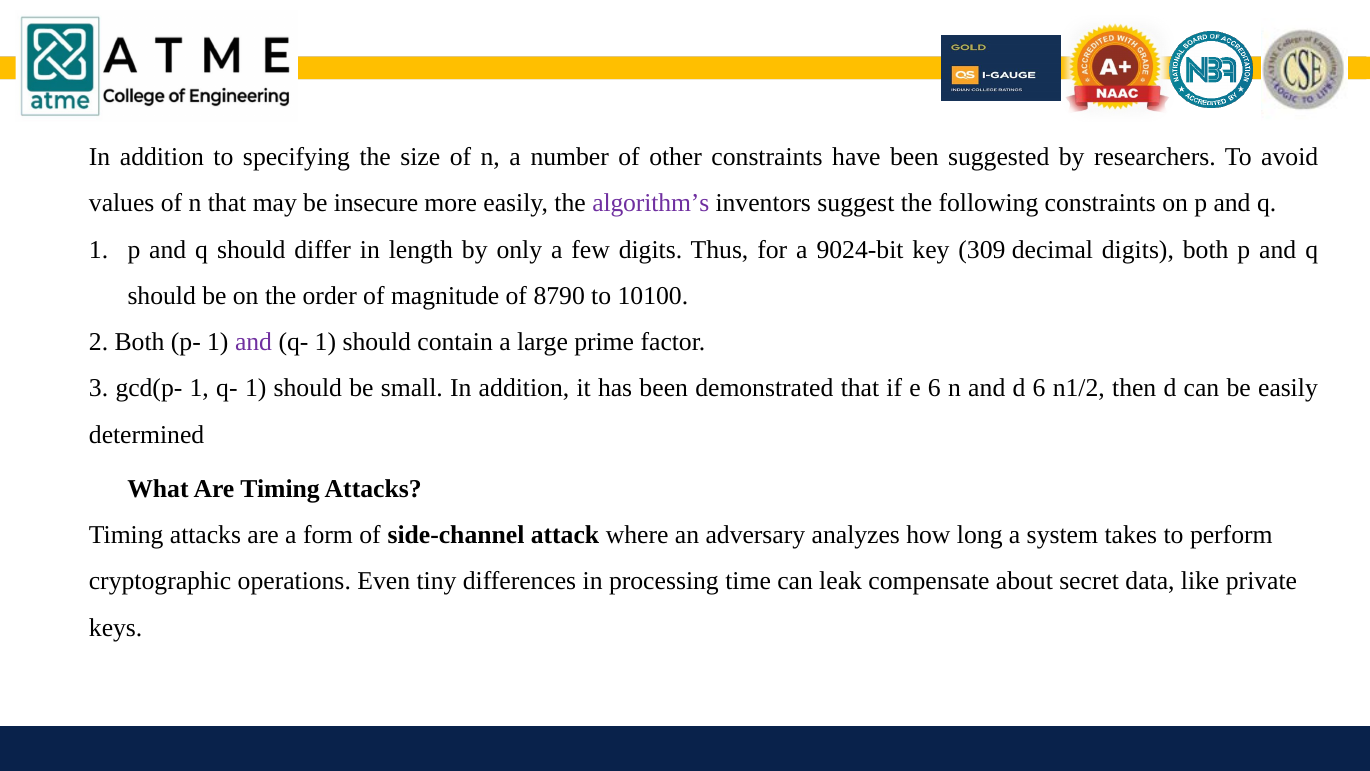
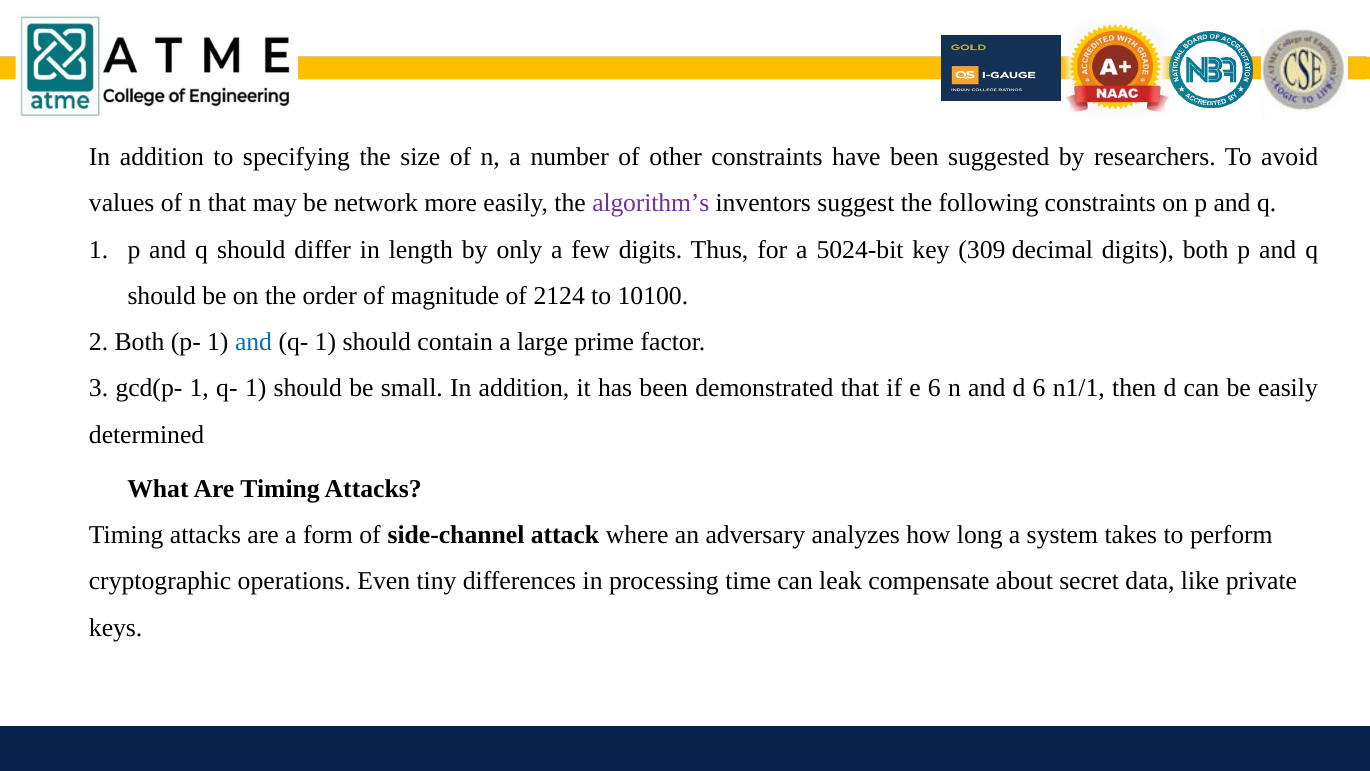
insecure: insecure -> network (376, 203)
9024-bit: 9024-bit -> 5024-bit (860, 249)
8790: 8790 -> 2124 (559, 296)
and colour: purple -> blue (254, 342)
n1/2: n1/2 -> n1/1 (1079, 388)
